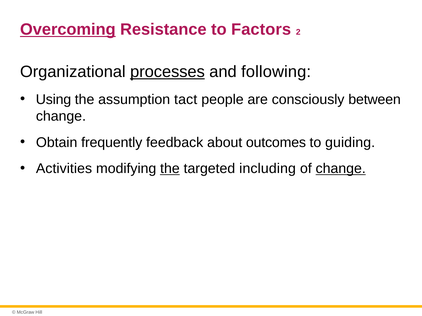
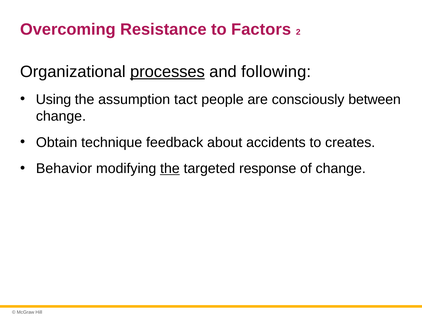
Overcoming underline: present -> none (68, 30)
frequently: frequently -> technique (112, 143)
outcomes: outcomes -> accidents (276, 143)
guiding: guiding -> creates (350, 143)
Activities: Activities -> Behavior (64, 169)
including: including -> response (268, 169)
change underline: present -> none (341, 169)
